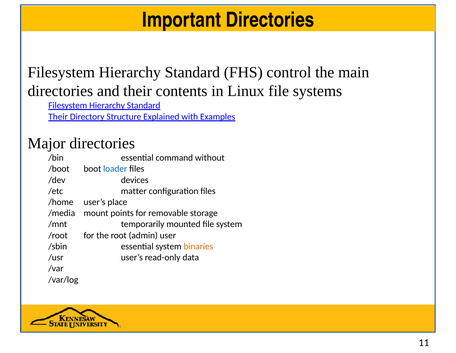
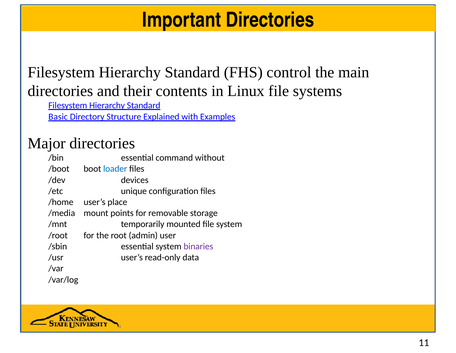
Their: Their -> Basic (58, 117)
matter: matter -> unique (134, 191)
binaries colour: orange -> purple (198, 246)
